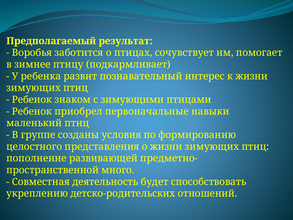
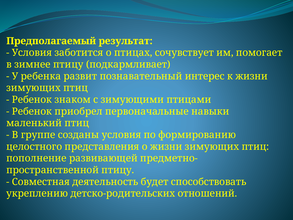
Воробья: Воробья -> Условия (32, 53)
много: много -> птицу (118, 170)
